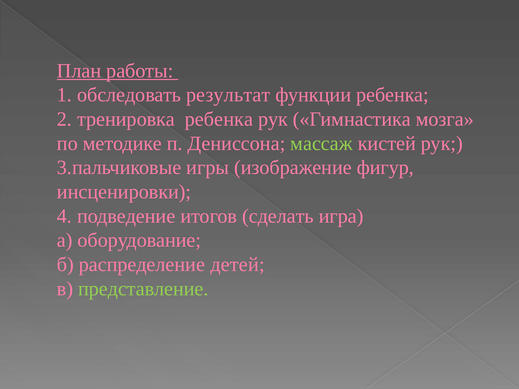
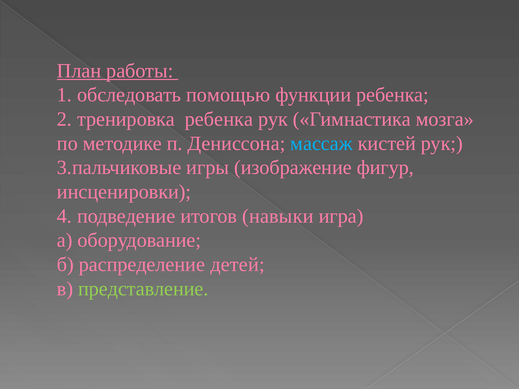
результат: результат -> помощью (228, 95)
массаж colour: light green -> light blue (322, 143)
сделать: сделать -> навыки (278, 216)
